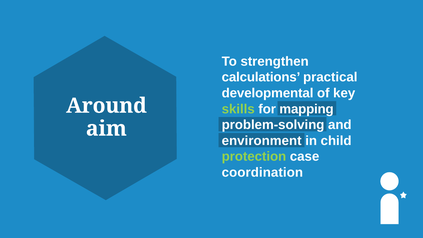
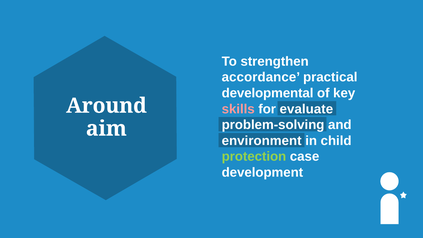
calculations: calculations -> accordance (261, 77)
skills colour: light green -> pink (238, 109)
mapping: mapping -> evaluate (306, 109)
coordination: coordination -> development (262, 172)
